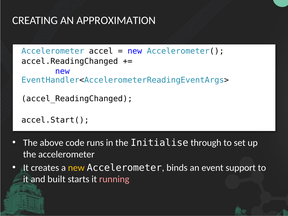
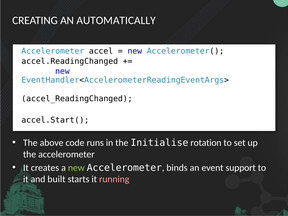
APPROXIMATION: APPROXIMATION -> AUTOMATICALLY (116, 20)
through: through -> rotation (206, 143)
new colour: yellow -> light green (76, 168)
